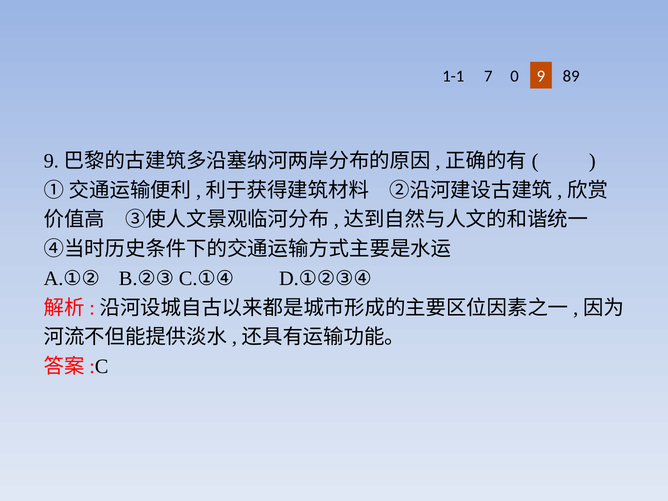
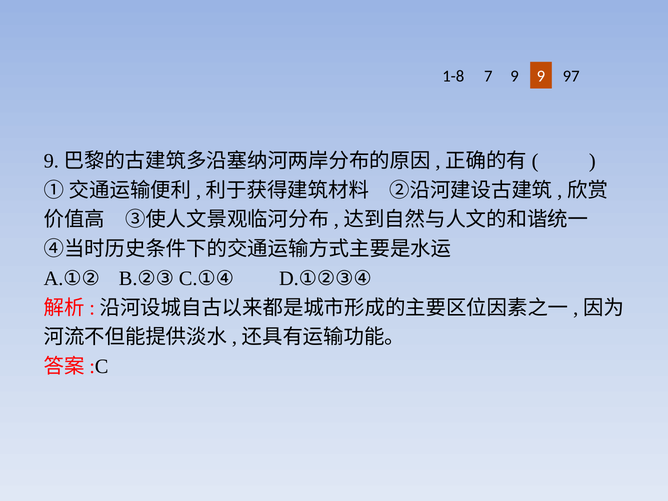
1-1: 1-1 -> 1-8 (453, 76)
7 0: 0 -> 9 (515, 76)
89: 89 -> 97 (571, 76)
